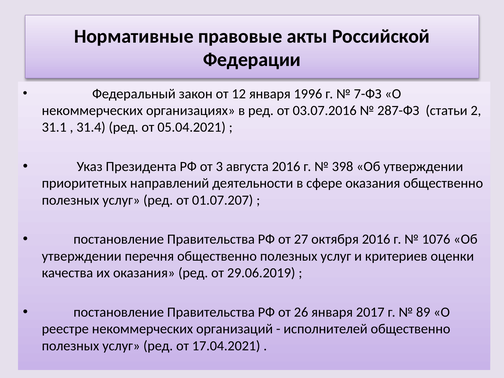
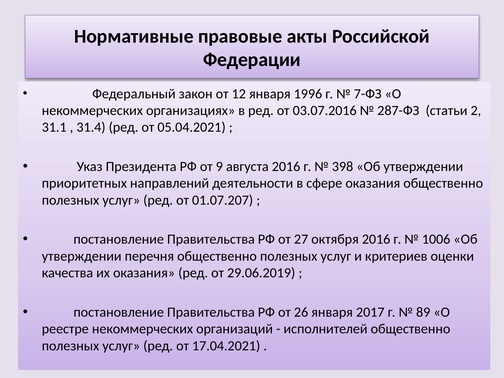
3: 3 -> 9 (219, 167)
1076: 1076 -> 1006 (436, 239)
